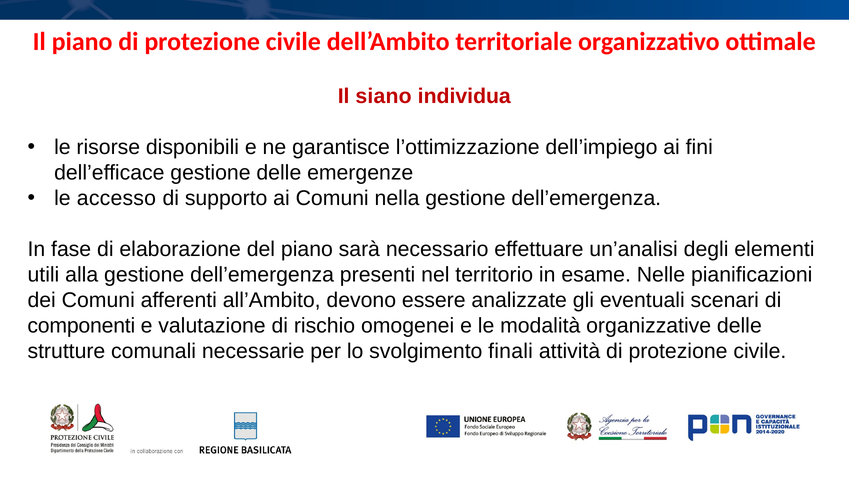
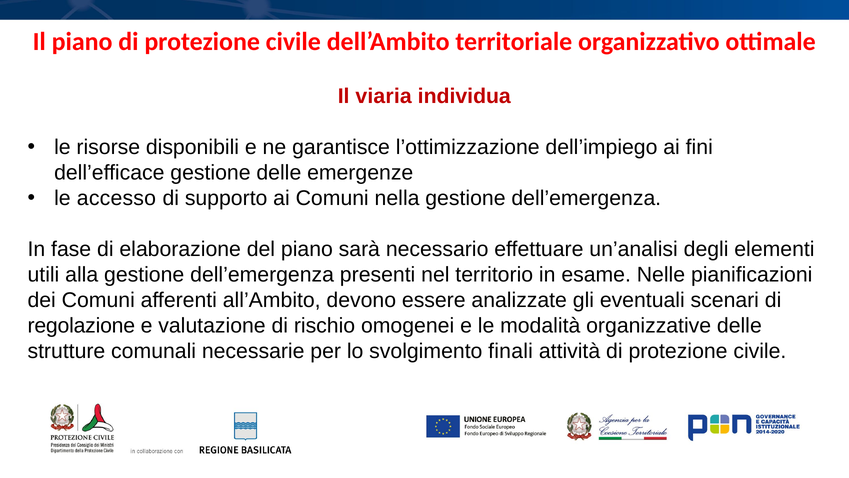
siano: siano -> viaria (384, 96)
componenti: componenti -> regolazione (81, 326)
